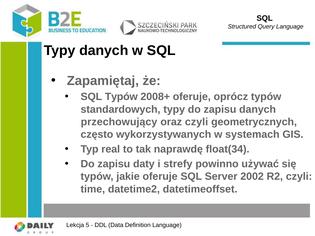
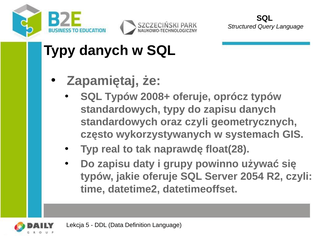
przechowujący: przechowujący -> standardowych (119, 122)
float(34: float(34 -> float(28 (228, 149)
strefy: strefy -> grupy (178, 164)
2002: 2002 -> 2054 (252, 177)
